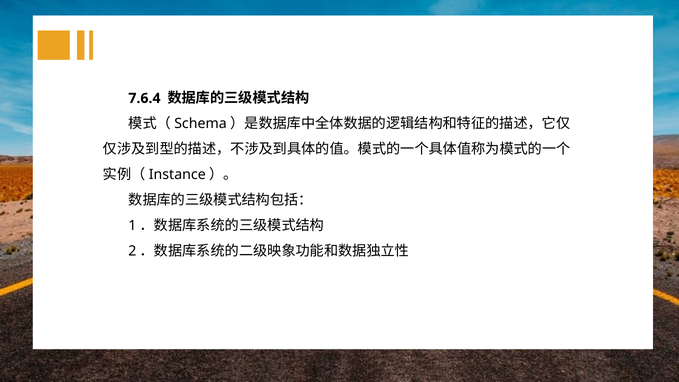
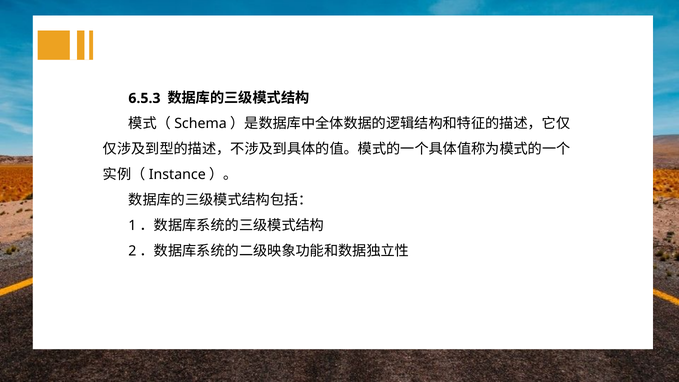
7.6.4: 7.6.4 -> 6.5.3 (144, 98)
